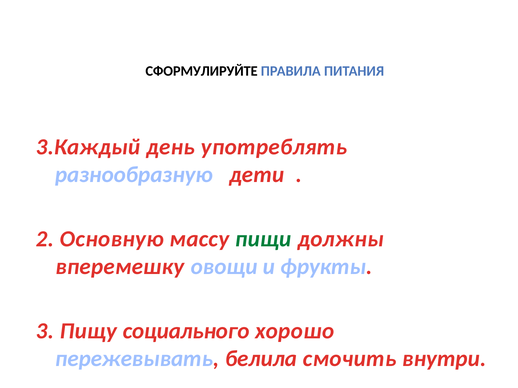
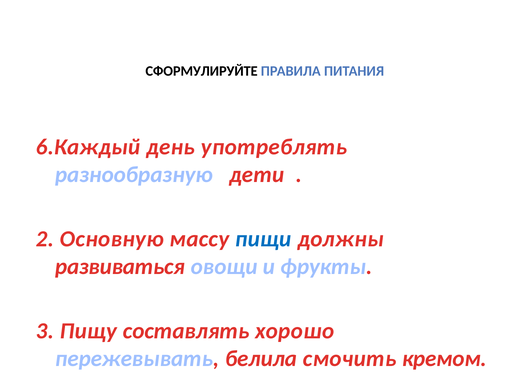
3.Каждый: 3.Каждый -> 6.Каждый (88, 147)
пищи colour: green -> blue (263, 239)
вперемешку: вперемешку -> развиваться (120, 267)
социального: социального -> составлять (186, 331)
внутри: внутри -> кремом (444, 359)
